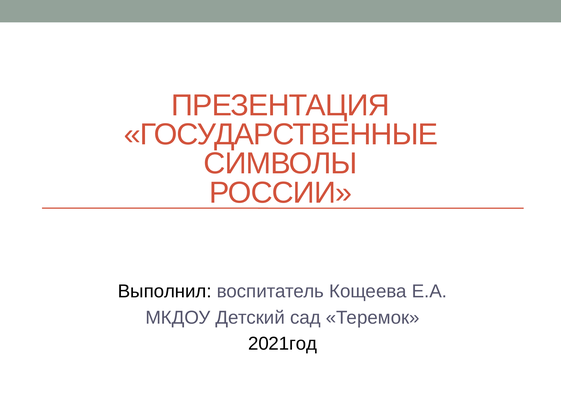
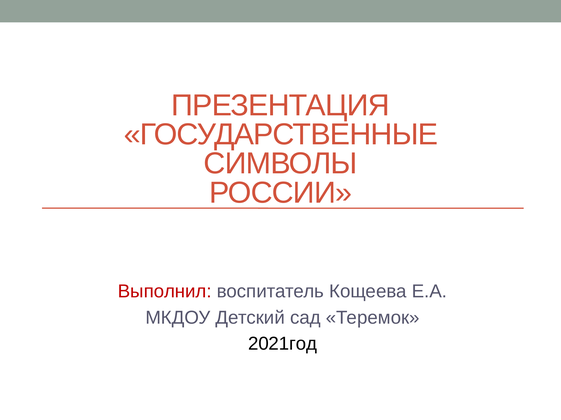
Выполнил colour: black -> red (165, 292)
